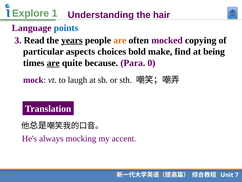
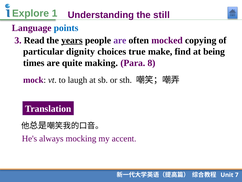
hair: hair -> still (162, 15)
are colour: orange -> purple (120, 40)
aspects: aspects -> dignity (80, 51)
bold: bold -> true (137, 51)
are underline: present -> none (53, 63)
because: because -> making (101, 63)
0: 0 -> 8 (151, 63)
